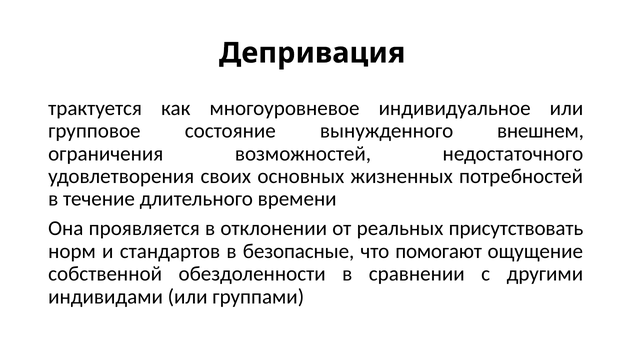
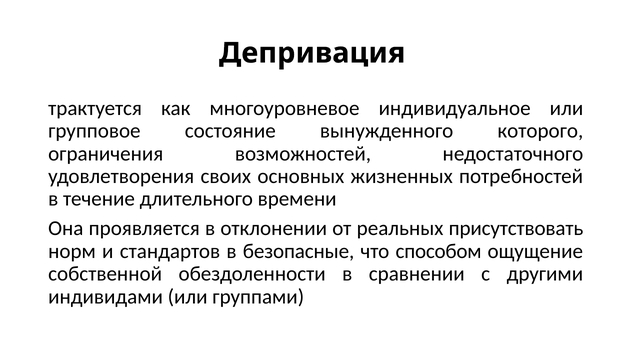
внешнем: внешнем -> которого (540, 131)
помогают: помогают -> способом (439, 251)
